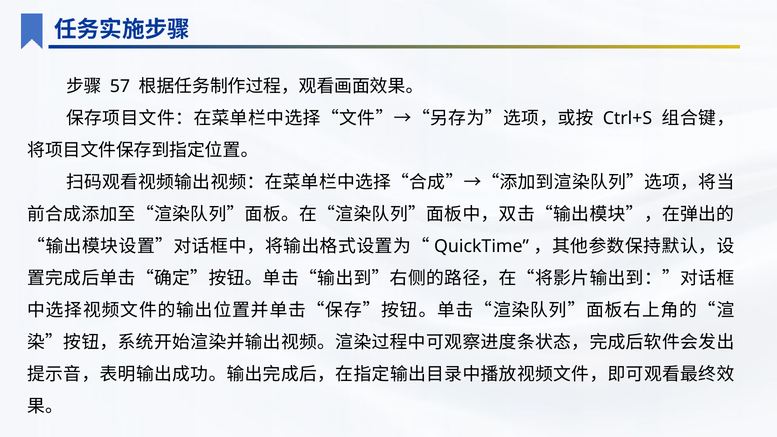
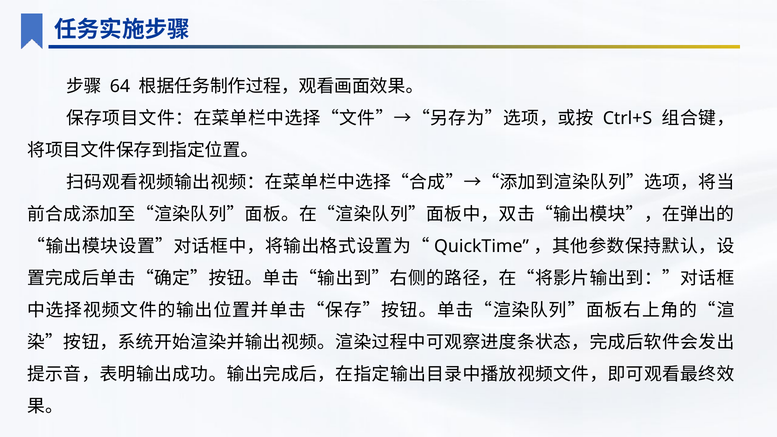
57: 57 -> 64 (120, 86)
